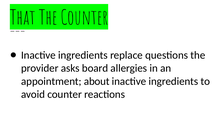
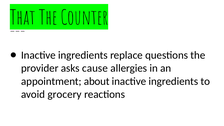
board: board -> cause (95, 68)
avoid counter: counter -> grocery (65, 94)
